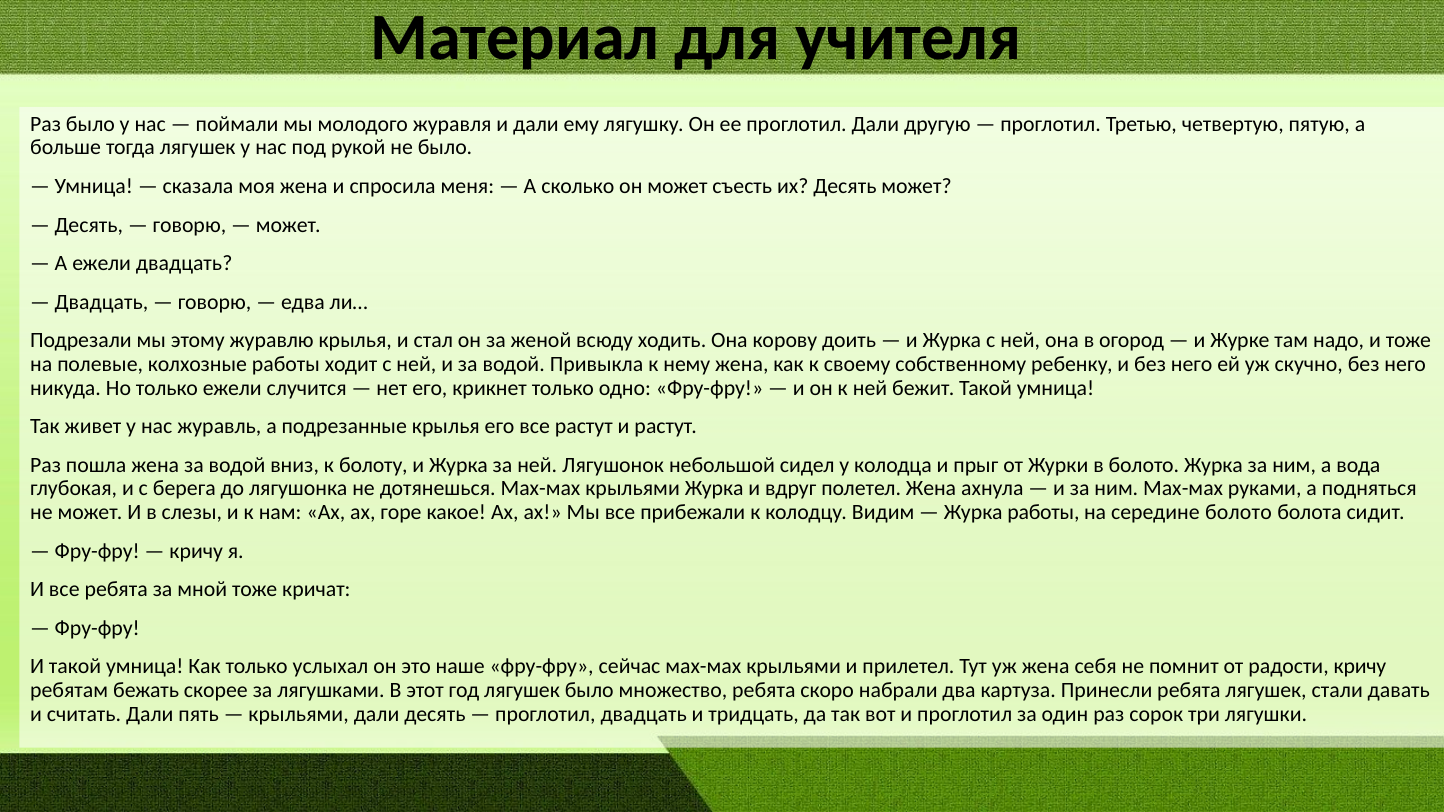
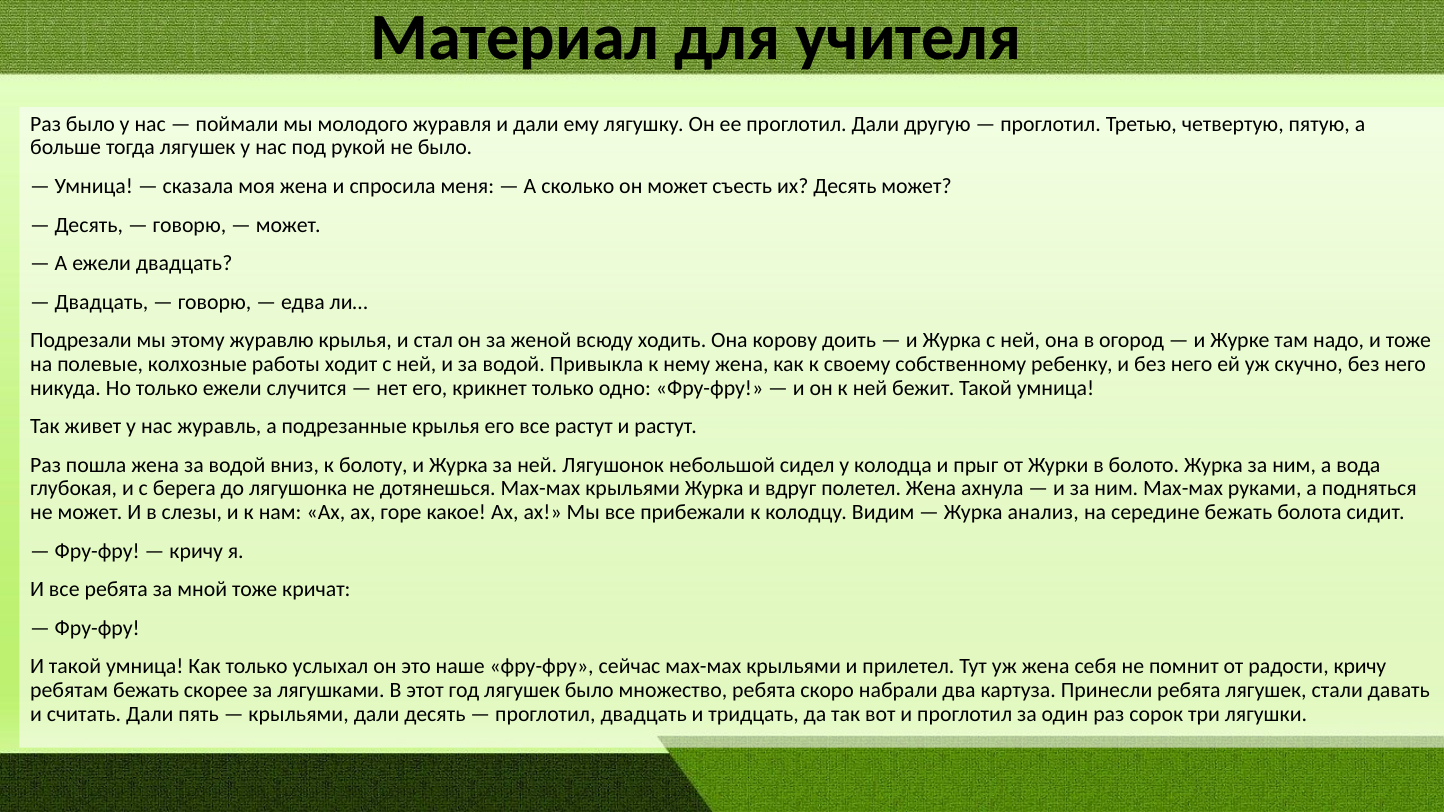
Журка работы: работы -> анализ (1043, 512)
середине болото: болото -> бежать (1238, 512)
